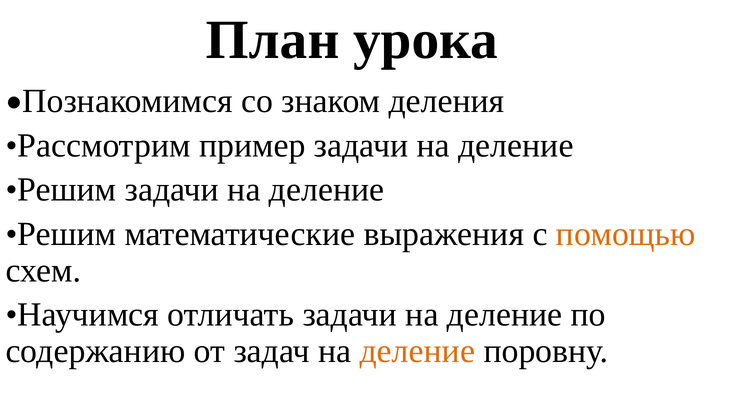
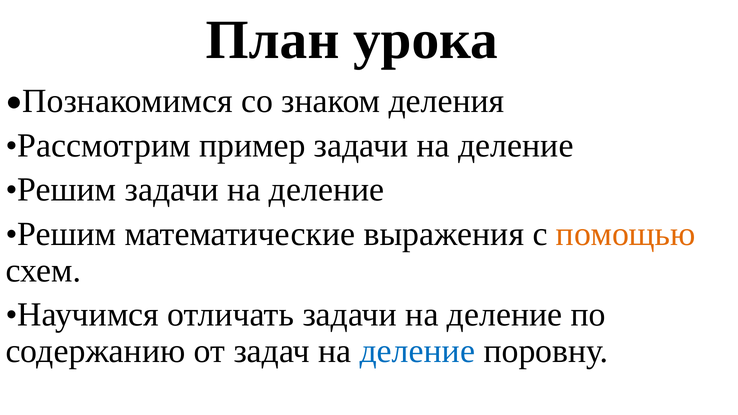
деление colour: orange -> blue (417, 351)
